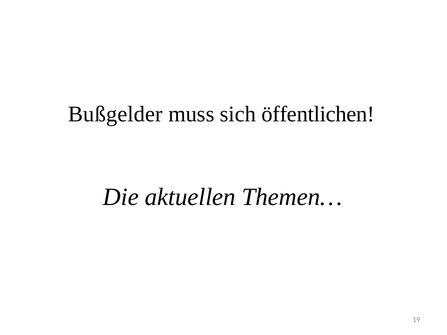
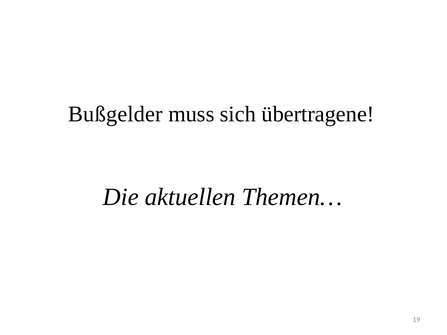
öffentlichen: öffentlichen -> übertragene (318, 114)
